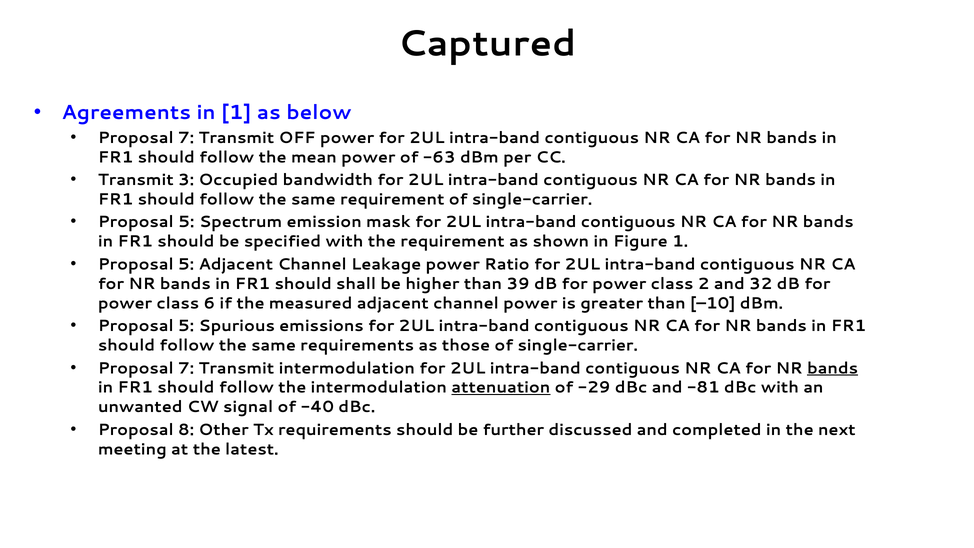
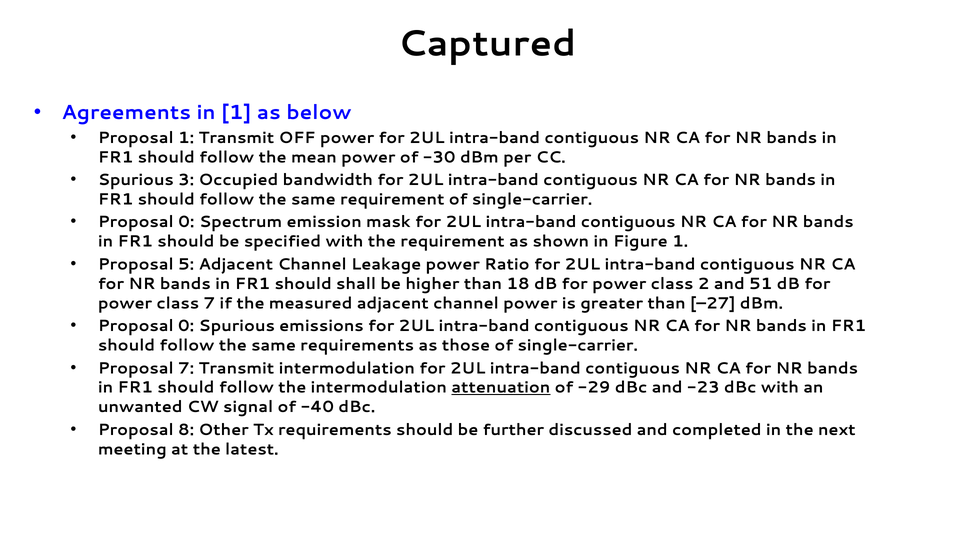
7: 7 -> 1 (186, 138)
-63: -63 -> -30 (439, 157)
Transmit: Transmit -> Spurious (136, 180)
5: 5 -> 0 (186, 222)
39: 39 -> 18 (518, 284)
32: 32 -> 51 (761, 284)
class 6: 6 -> 7 (209, 303)
–10: –10 -> –27 (713, 303)
5: 5 -> 0 (186, 326)
bands underline: present -> none (833, 368)
-81: -81 -> -23 (703, 388)
